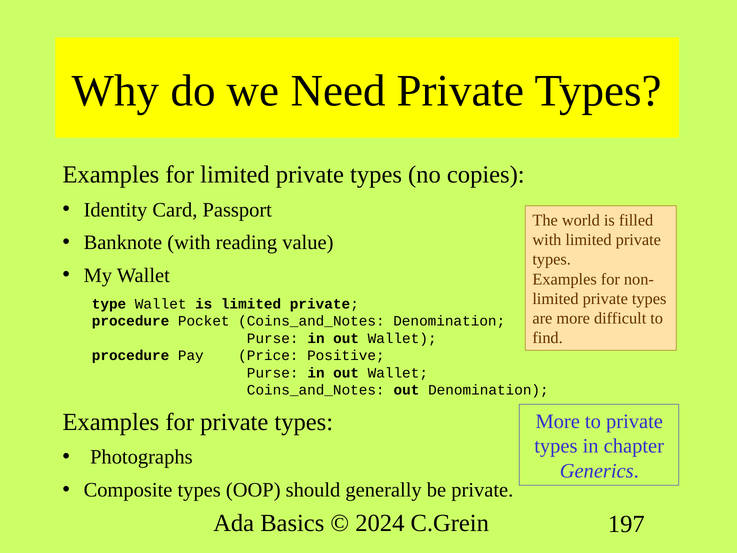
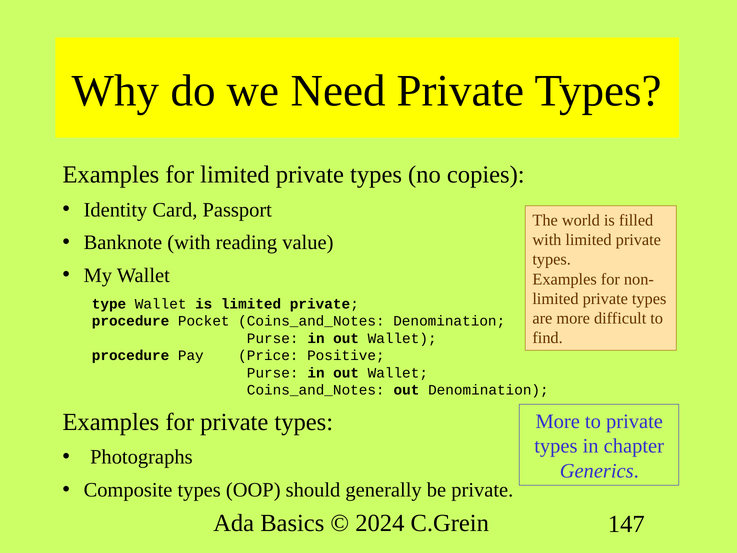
197: 197 -> 147 (626, 524)
